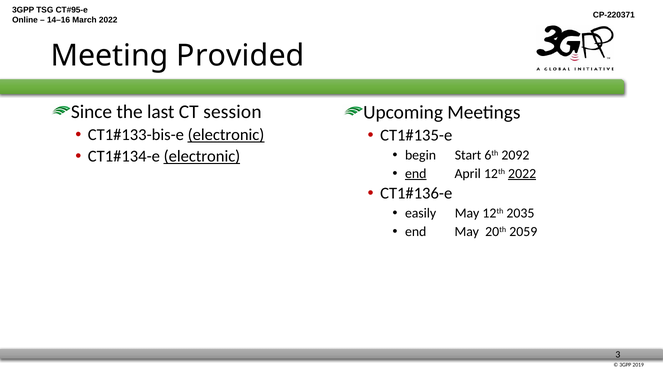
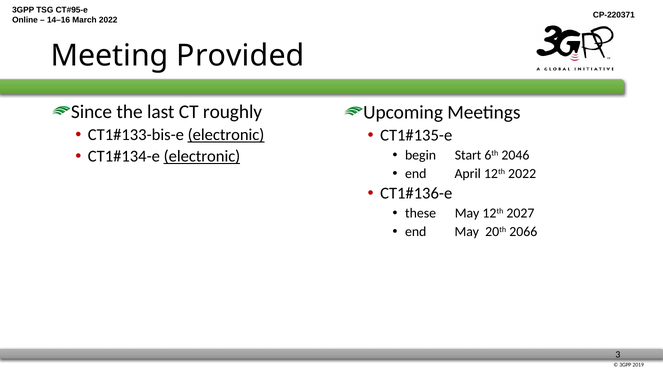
session: session -> roughly (233, 112)
2092: 2092 -> 2046 (515, 155)
end underline: present -> none (416, 174)
2022 underline: present -> none (522, 174)
easily: easily -> these (421, 213)
2035: 2035 -> 2027 (520, 213)
2059: 2059 -> 2066 (523, 232)
